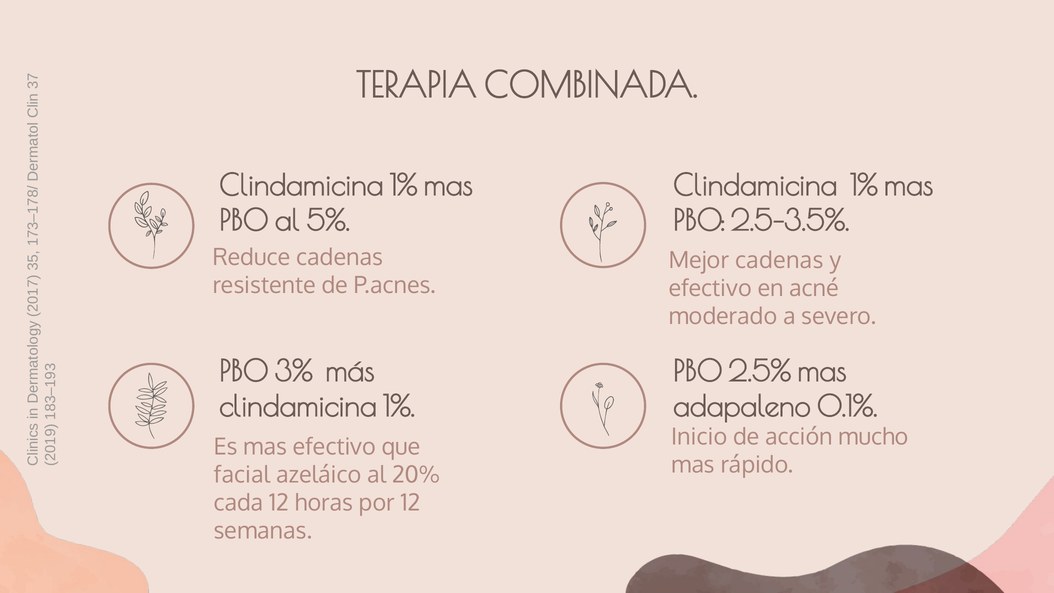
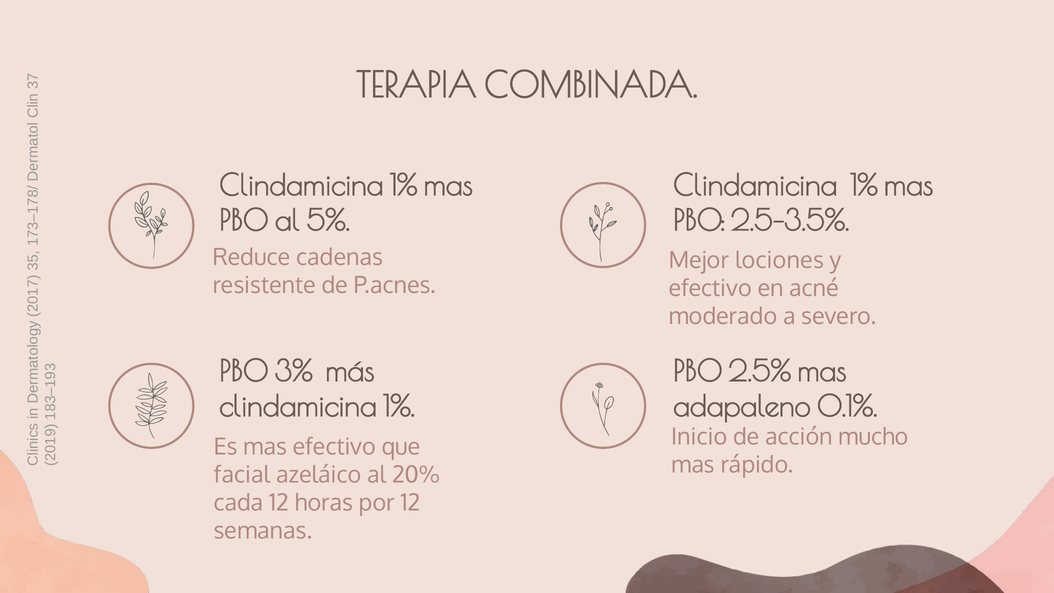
Mejor cadenas: cadenas -> lociones (779, 260)
